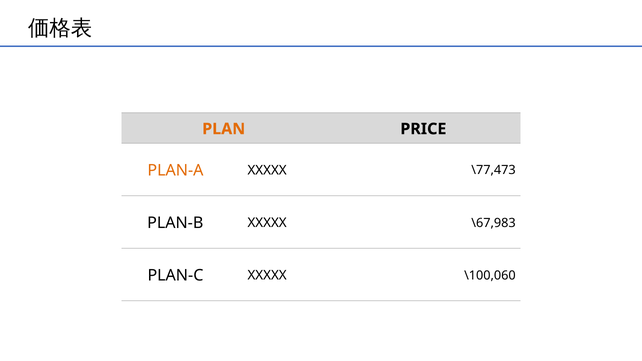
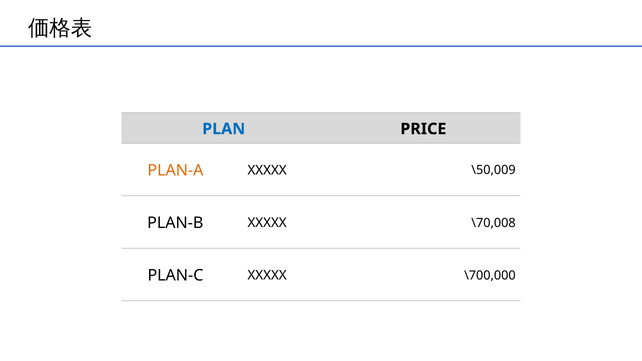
PLAN colour: orange -> blue (224, 129)
\77,473: \77,473 -> \50,009 (494, 170)
\67,983: \67,983 -> \70,008 (494, 223)
\100,060: \100,060 -> \700,000 (490, 275)
